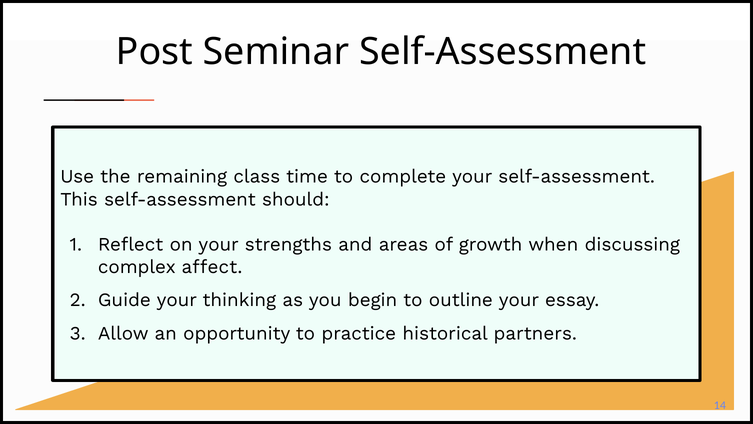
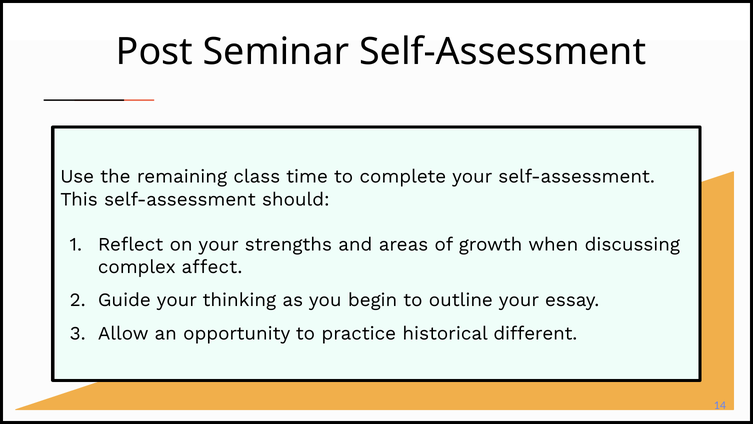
partners: partners -> different (535, 333)
